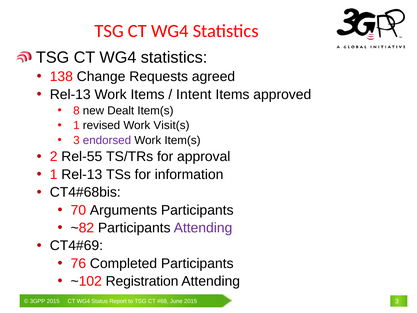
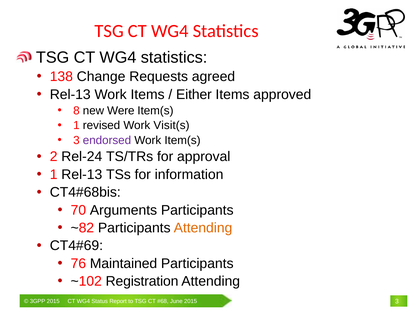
Intent: Intent -> Either (194, 94)
Dealt: Dealt -> Were (121, 110)
Rel-55: Rel-55 -> Rel-24 (82, 157)
Attending colour: purple -> orange (203, 228)
Completed: Completed -> Maintained (124, 263)
